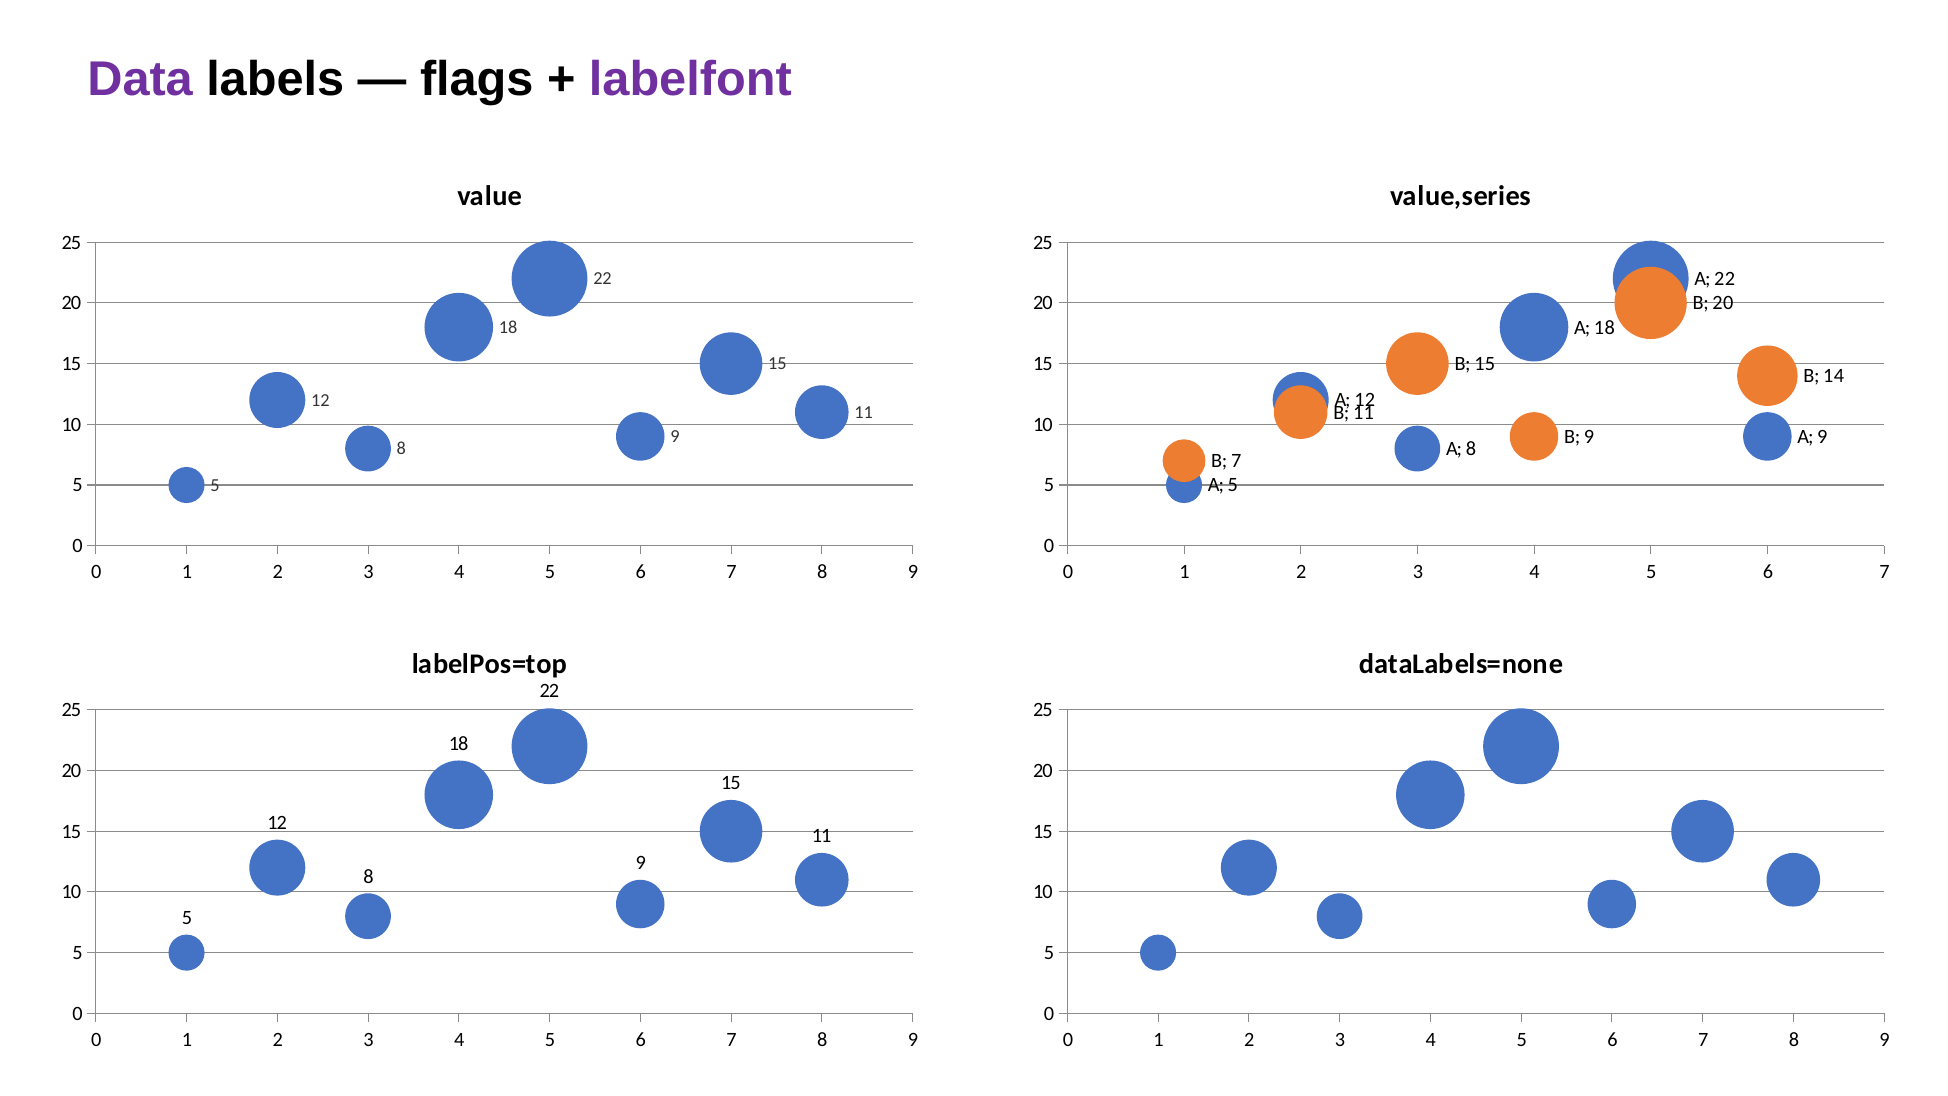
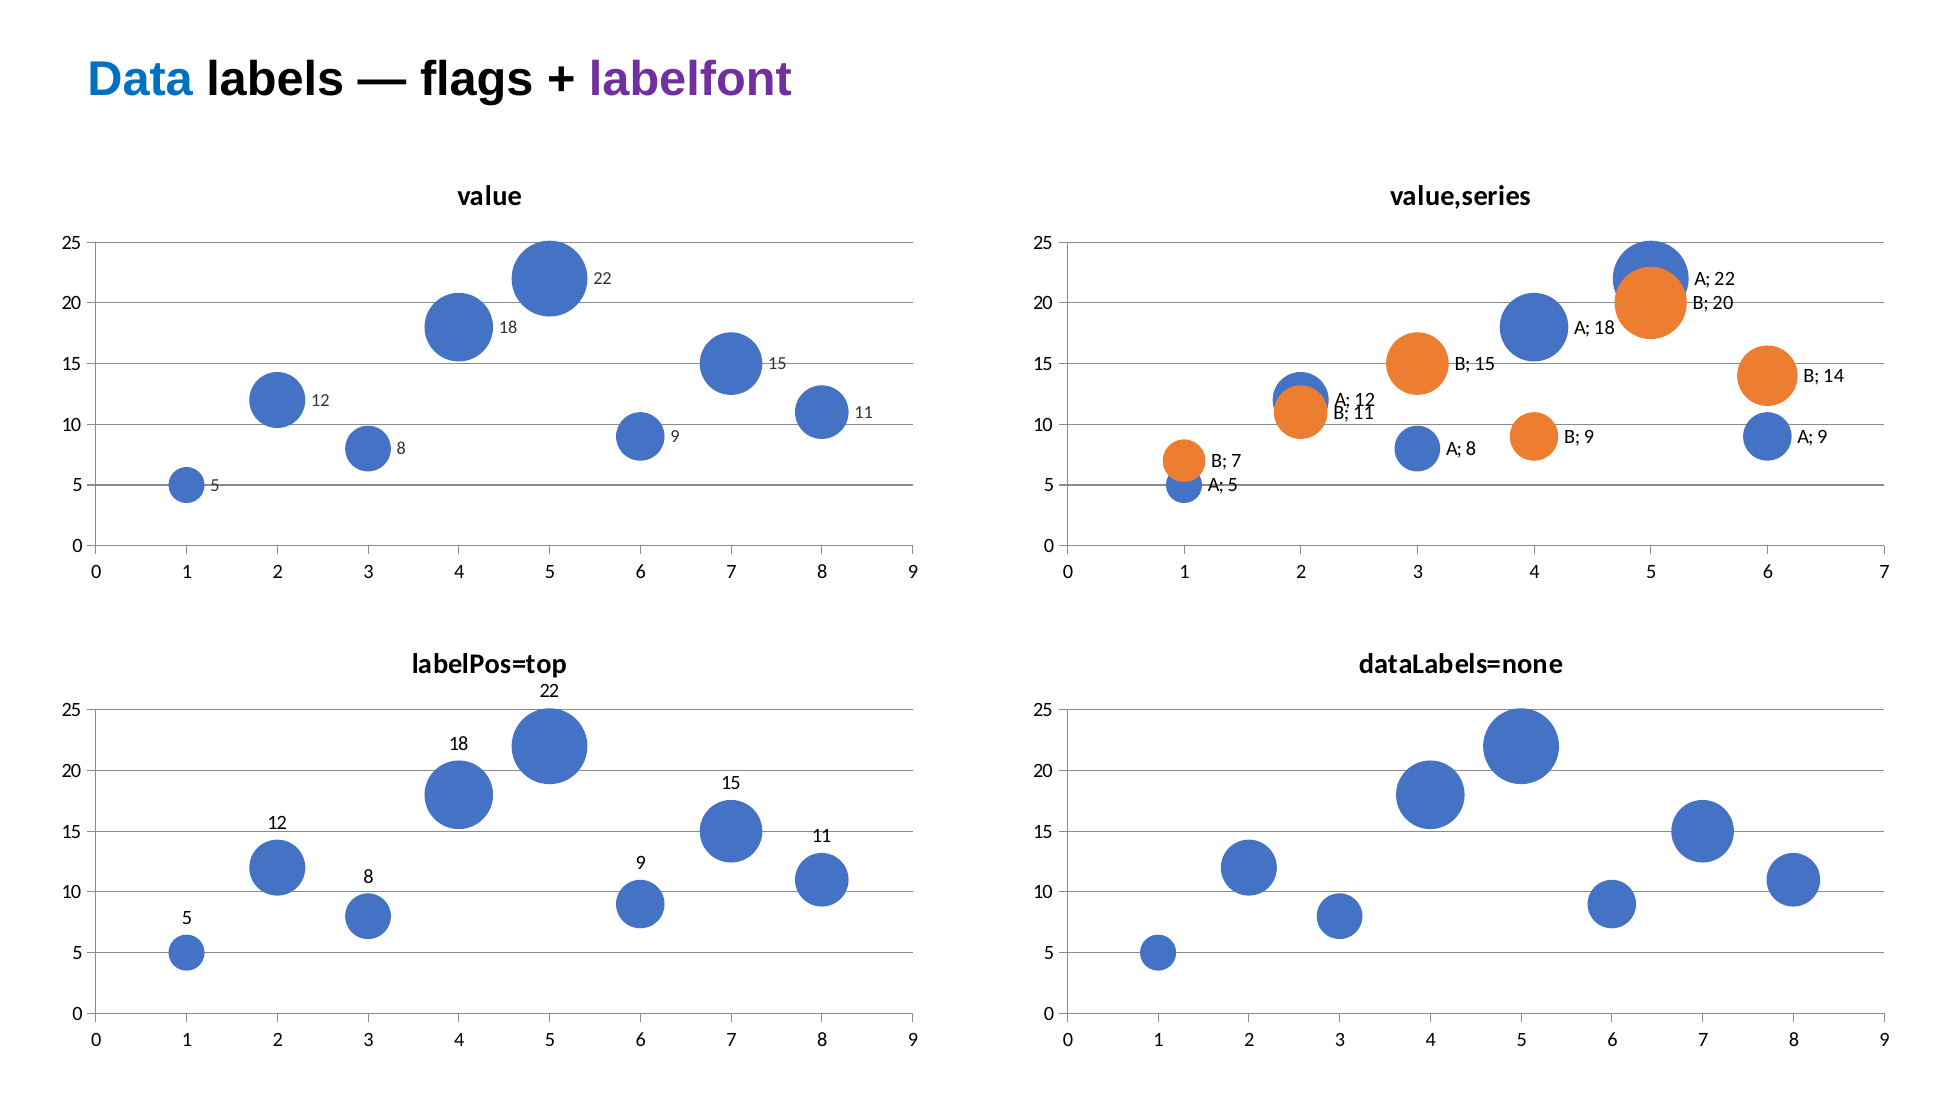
Data colour: purple -> blue (140, 79)
